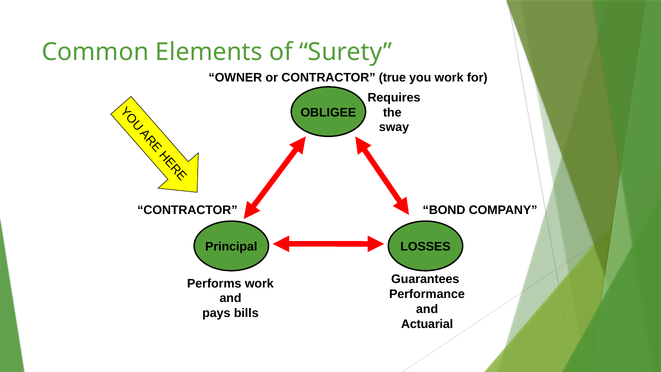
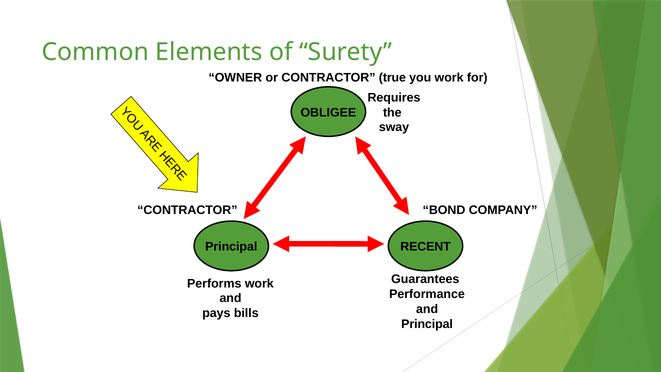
LOSSES: LOSSES -> RECENT (426, 247)
Actuarial: Actuarial -> Principal (427, 324)
